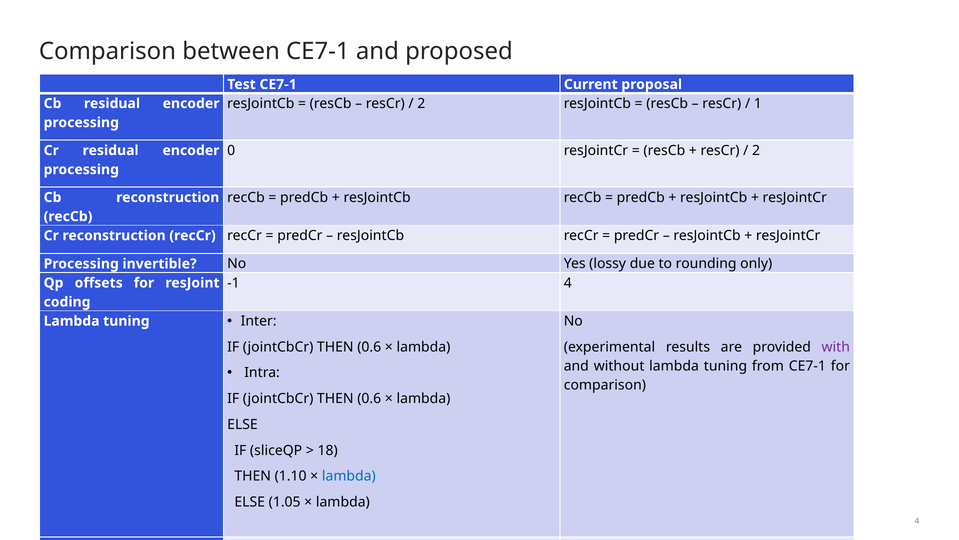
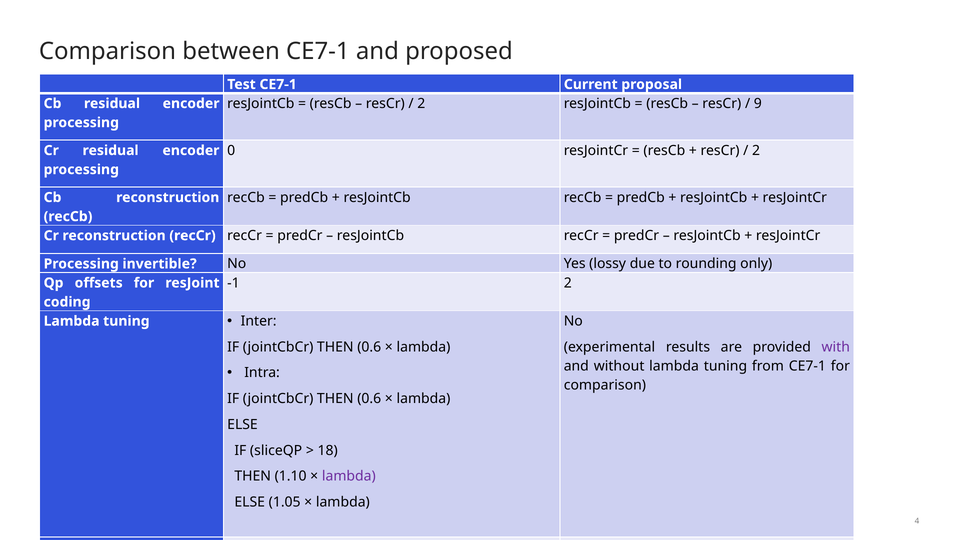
1: 1 -> 9 (758, 103)
-1 4: 4 -> 2 (568, 283)
lambda colour: blue -> purple (349, 476)
